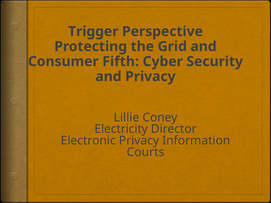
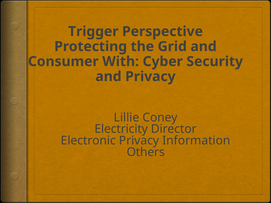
Fifth: Fifth -> With (121, 62)
Courts: Courts -> Others (146, 152)
